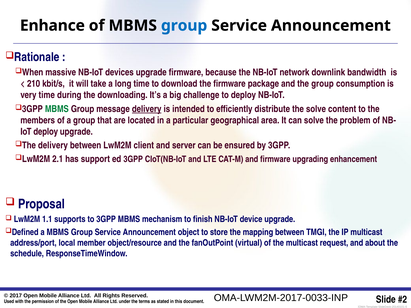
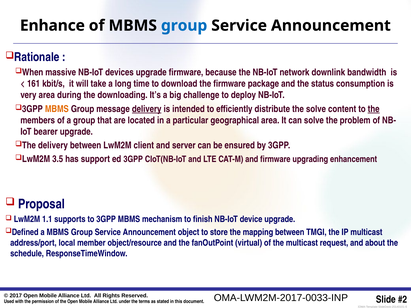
210: 210 -> 161 (34, 84)
the group: group -> status (323, 84)
very time: time -> area (47, 95)
MBMS colour: green -> orange (57, 109)
the underline: none -> present (374, 109)
deploy: deploy -> bearer (46, 132)
2.1: 2.1 -> 3.5 (58, 159)
